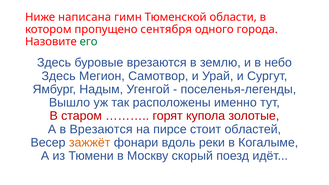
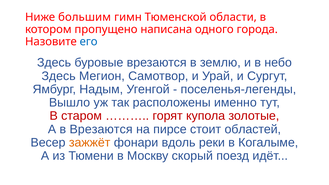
написана: написана -> большим (85, 17)
сентября: сентября -> написана (166, 29)
его colour: green -> blue (89, 42)
